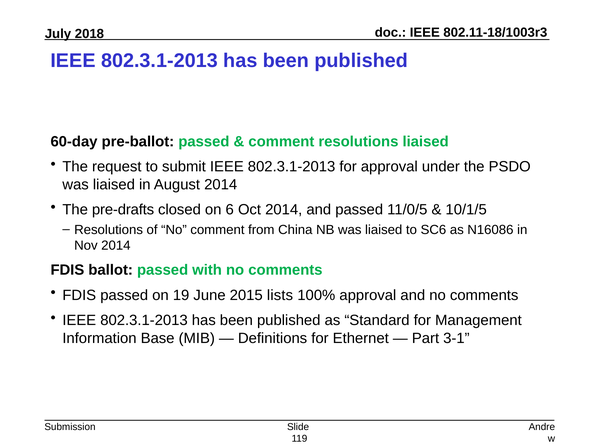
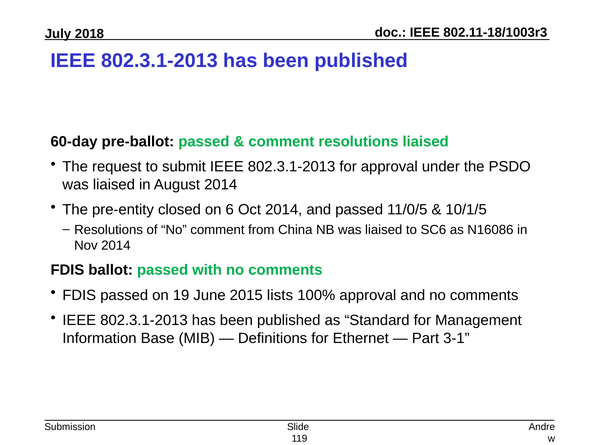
pre-drafts: pre-drafts -> pre-entity (123, 210)
